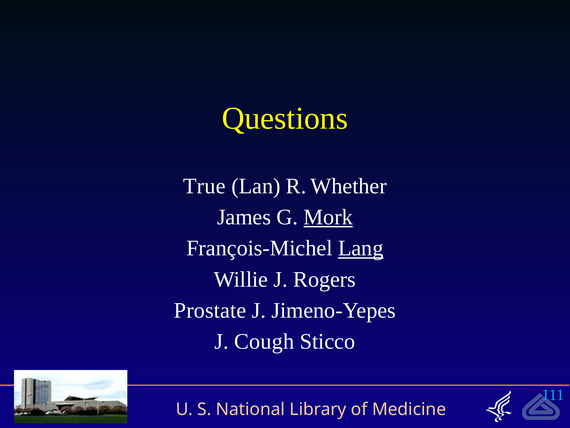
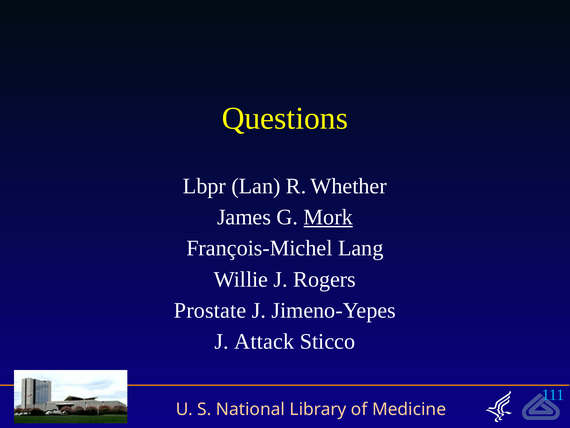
True: True -> Lbpr (204, 186)
Lang underline: present -> none (361, 248)
Cough: Cough -> Attack (264, 341)
